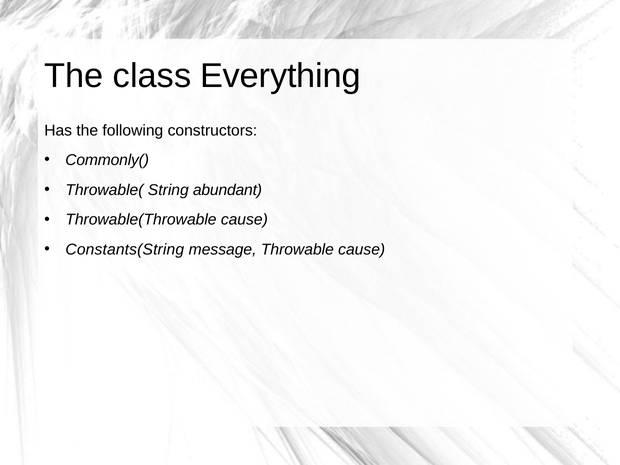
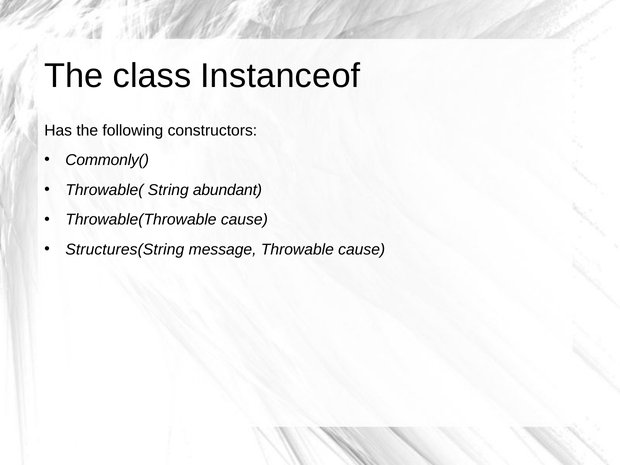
Everything: Everything -> Instanceof (280, 76)
Constants(String: Constants(String -> Structures(String (125, 250)
